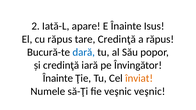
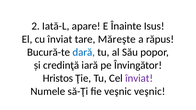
cu răpus: răpus -> înviat (60, 39)
tare Credinţă: Credinţă -> Măreşte (117, 39)
Înainte: Înainte -> Hristos (58, 78)
înviat colour: orange -> purple (139, 78)
